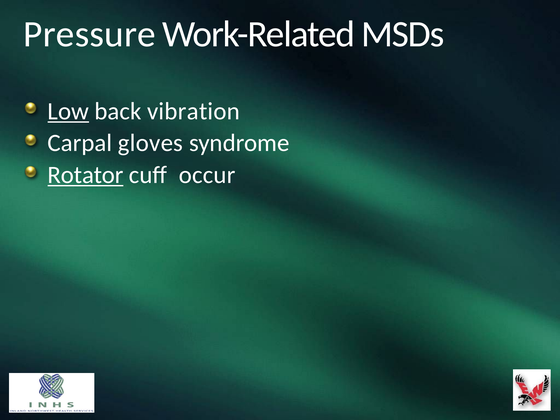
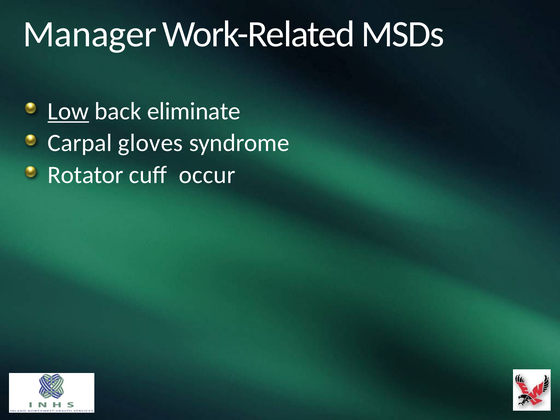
Pressure: Pressure -> Manager (90, 34)
vibration: vibration -> eliminate (194, 111)
Rotator underline: present -> none (86, 175)
